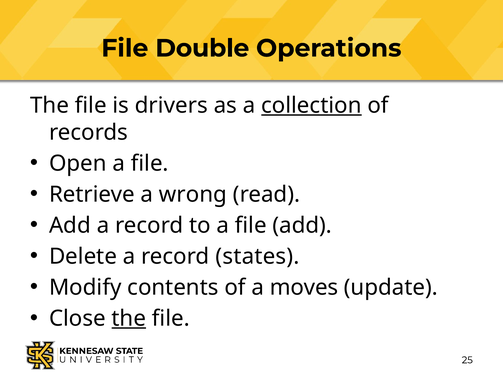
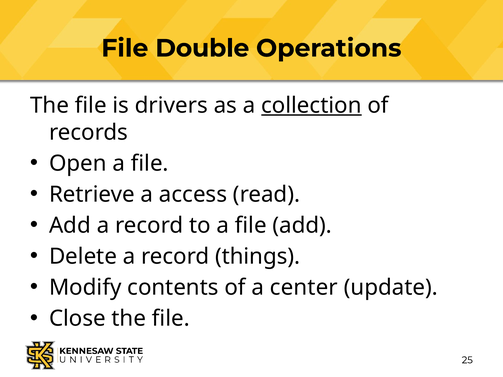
wrong: wrong -> access (193, 194)
states: states -> things (258, 257)
moves: moves -> center (304, 288)
the underline: present -> none (129, 319)
